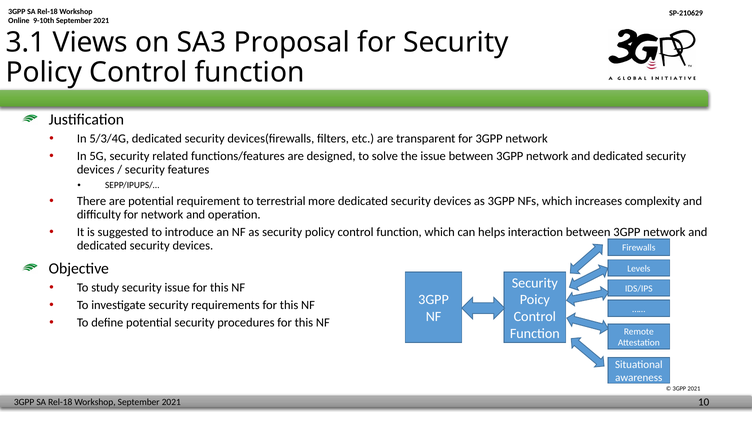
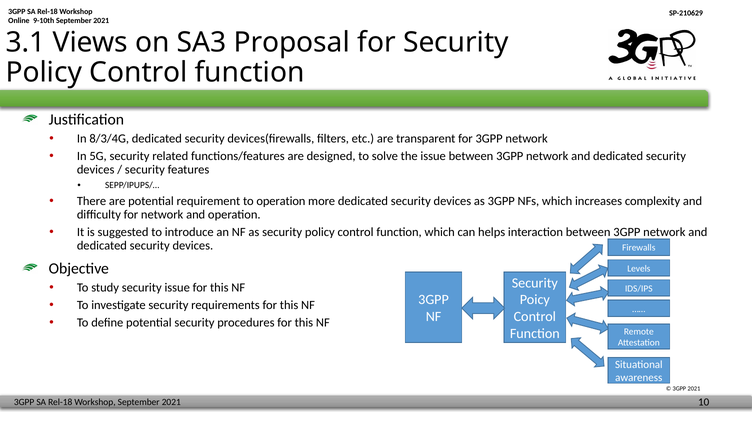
5/3/4G: 5/3/4G -> 8/3/4G (109, 139)
to terrestrial: terrestrial -> operation (281, 201)
